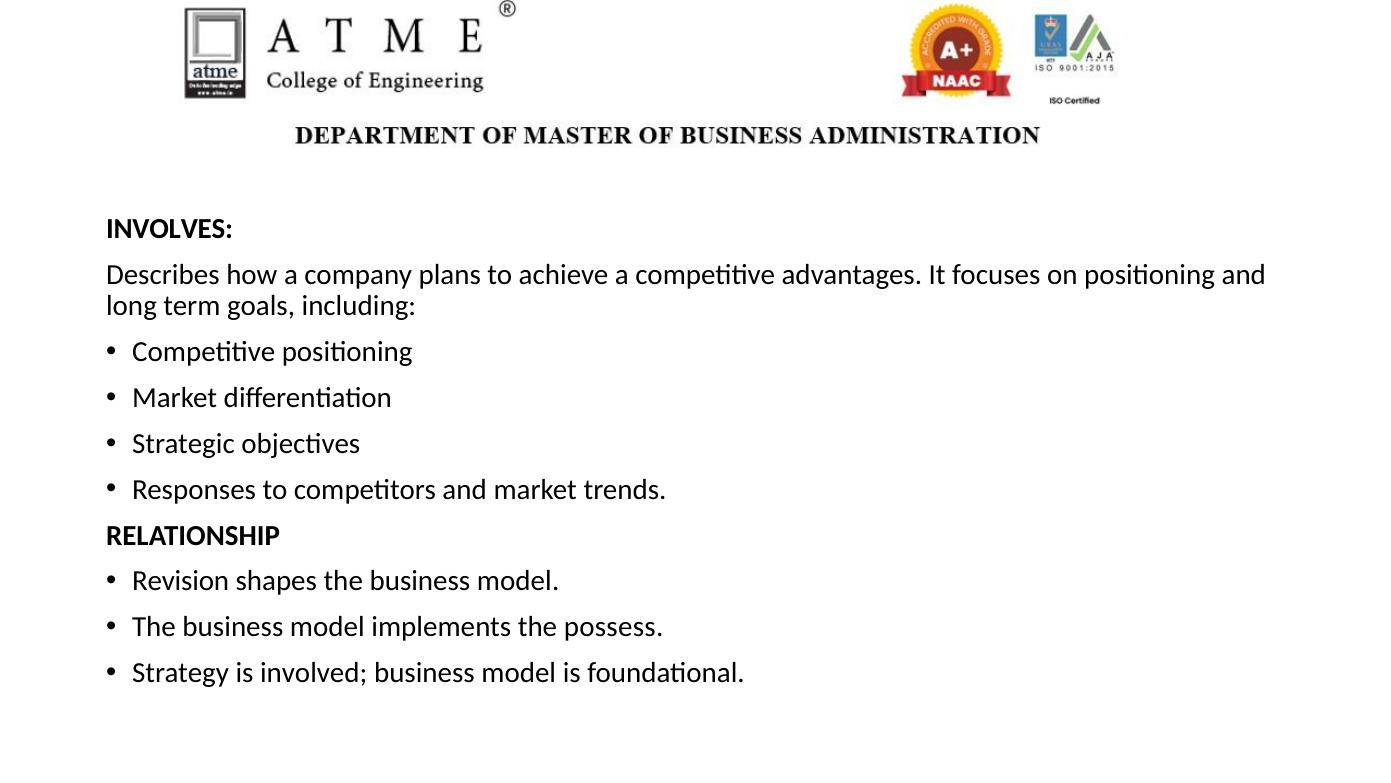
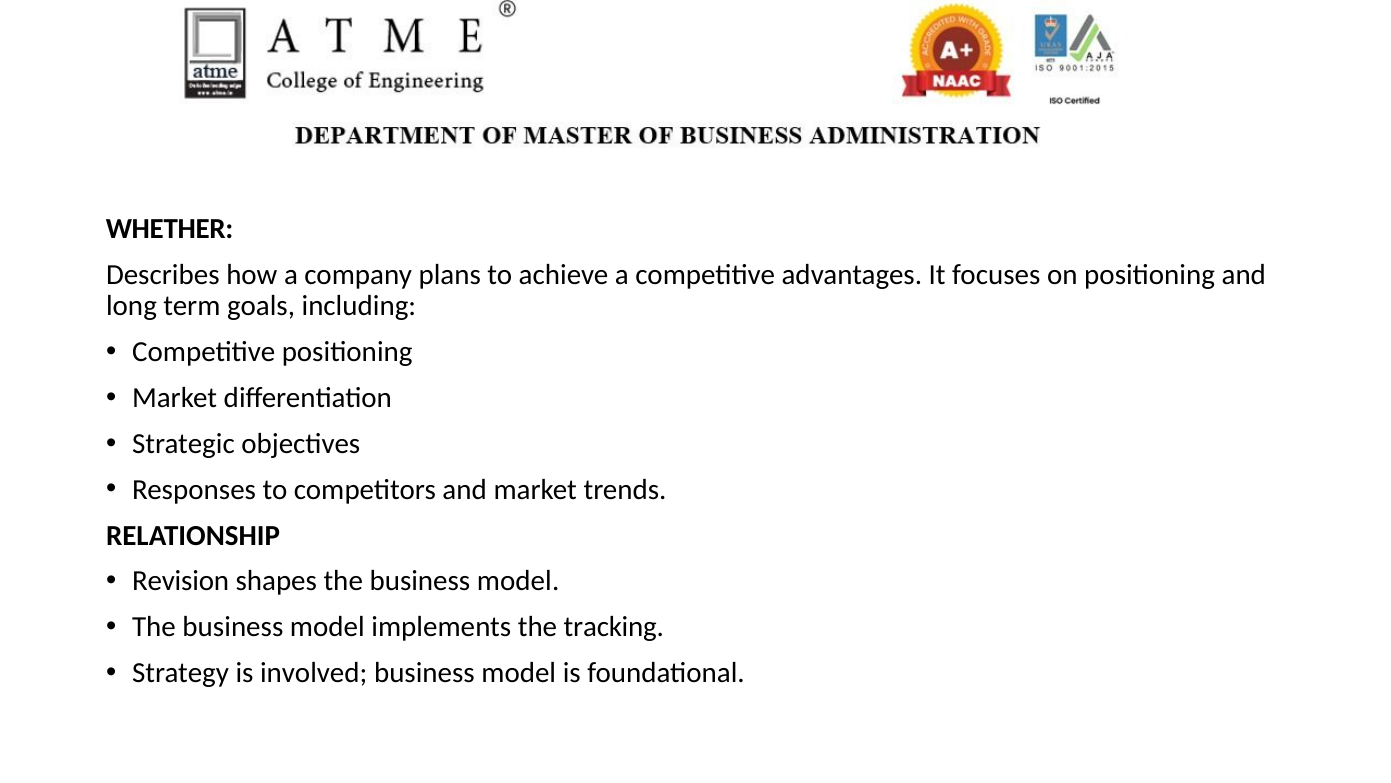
INVOLVES: INVOLVES -> WHETHER (170, 229)
possess: possess -> tracking (614, 627)
